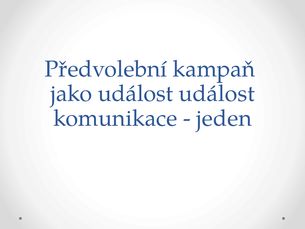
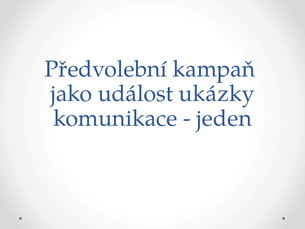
událost událost: událost -> ukázky (217, 93)
